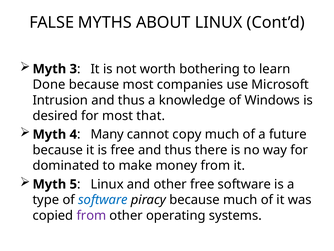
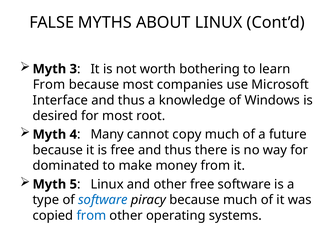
Done: Done -> From (49, 84)
Intrusion: Intrusion -> Interface (60, 100)
that: that -> root (151, 116)
from colour: purple -> blue (91, 215)
